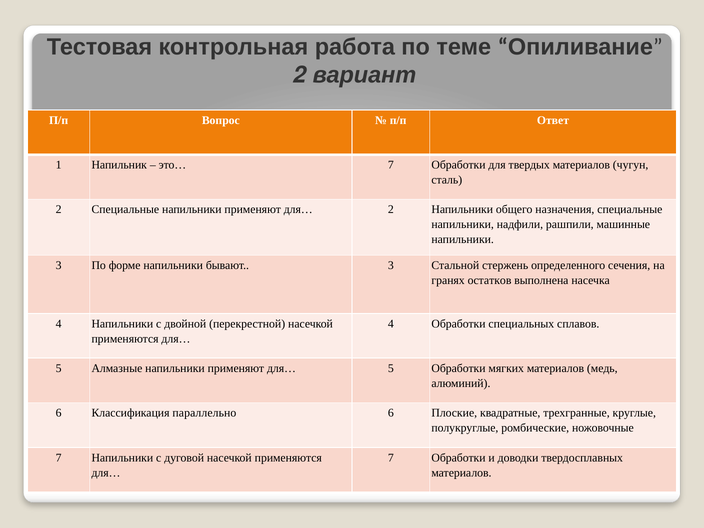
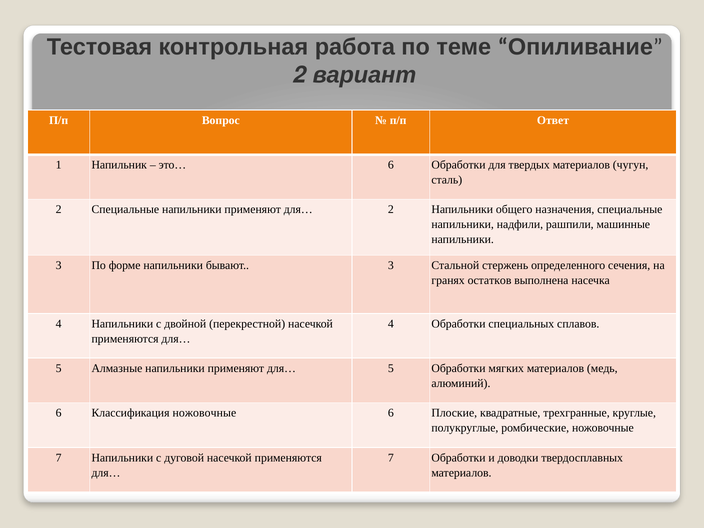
это… 7: 7 -> 6 (391, 165)
Классификация параллельно: параллельно -> ножовочные (204, 413)
